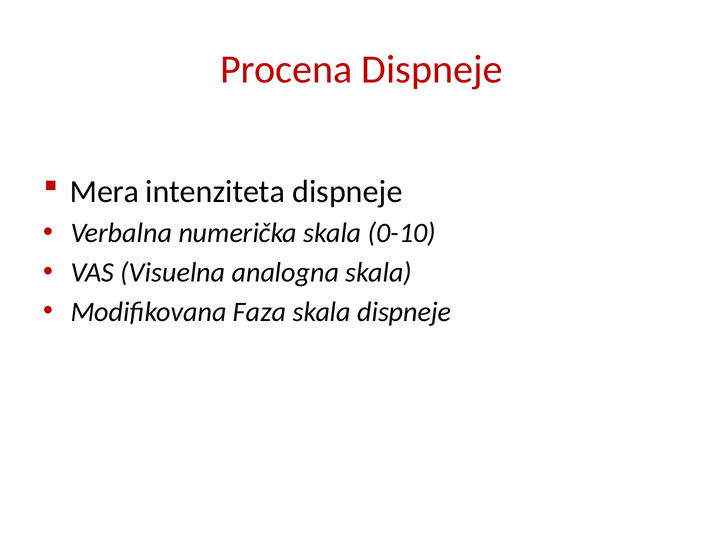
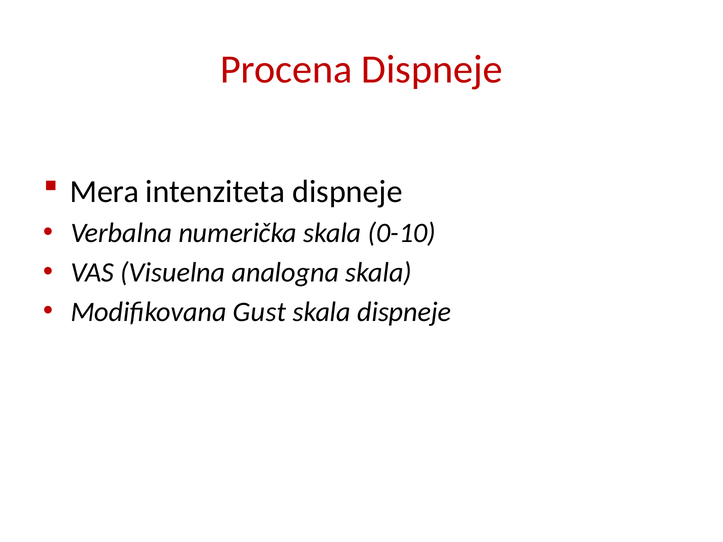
Faza: Faza -> Gust (260, 312)
